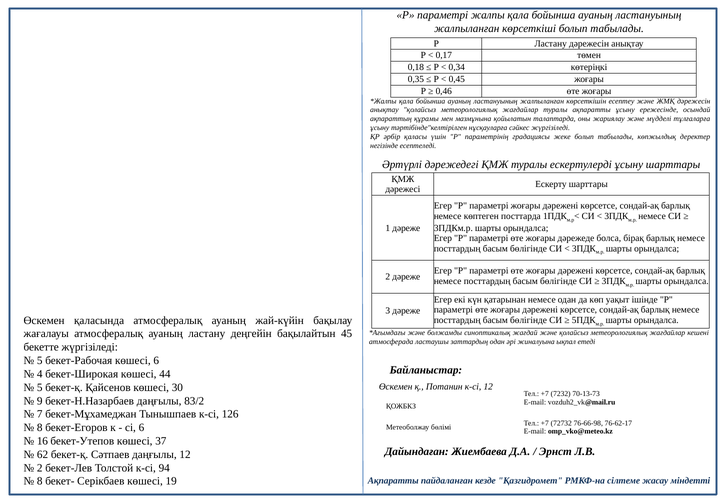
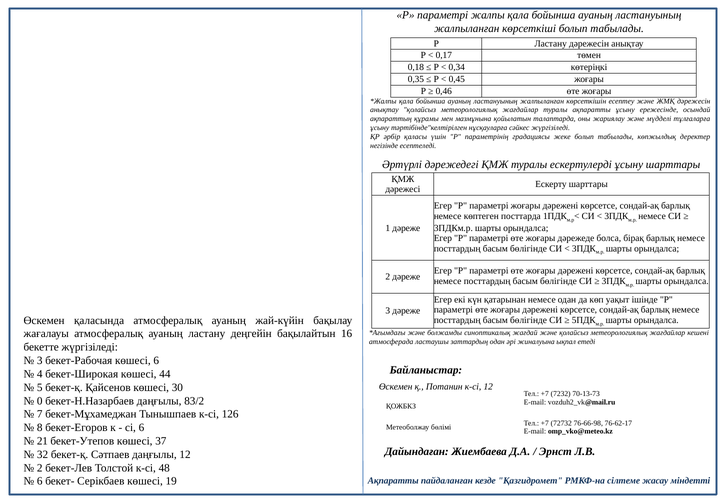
45: 45 -> 16 (347, 334)
5: 5 -> 3 (40, 360)
9: 9 -> 0 (40, 401)
16: 16 -> 21 (42, 441)
62: 62 -> 32 (43, 454)
94: 94 -> 48 (164, 468)
8: 8 -> 6 (40, 481)
